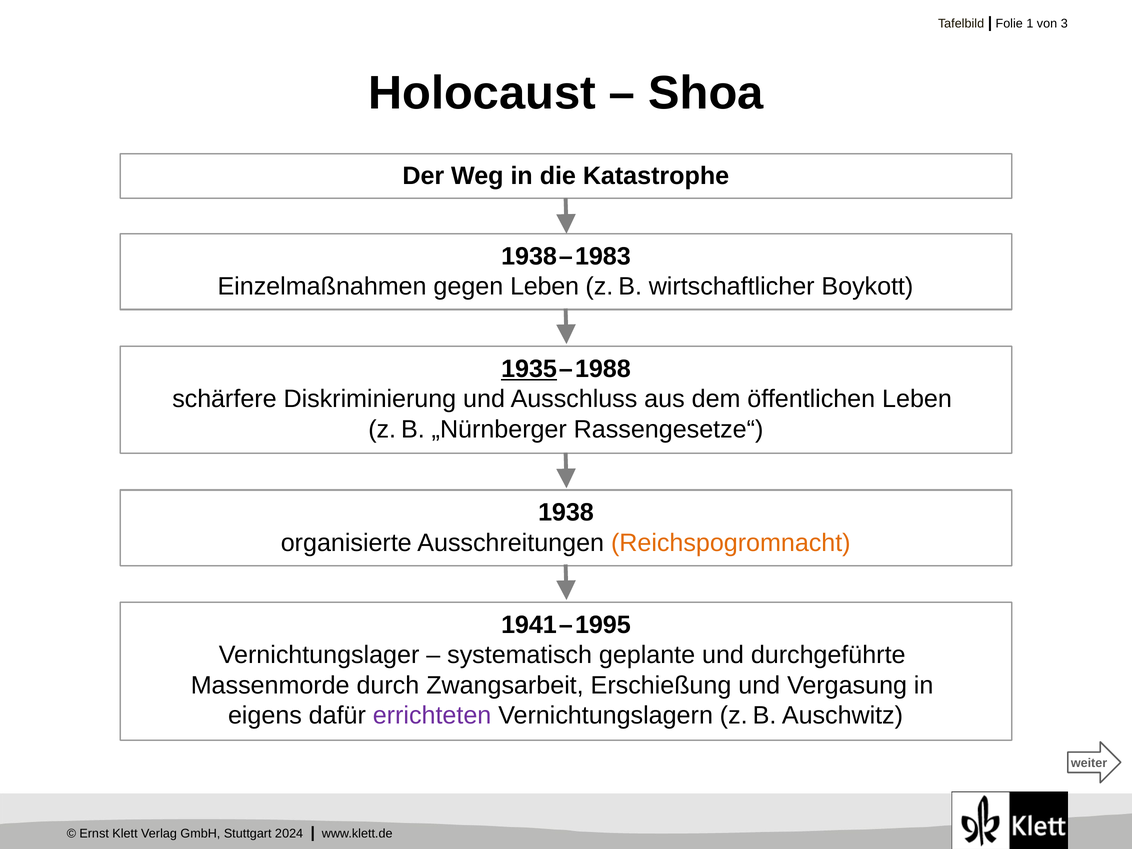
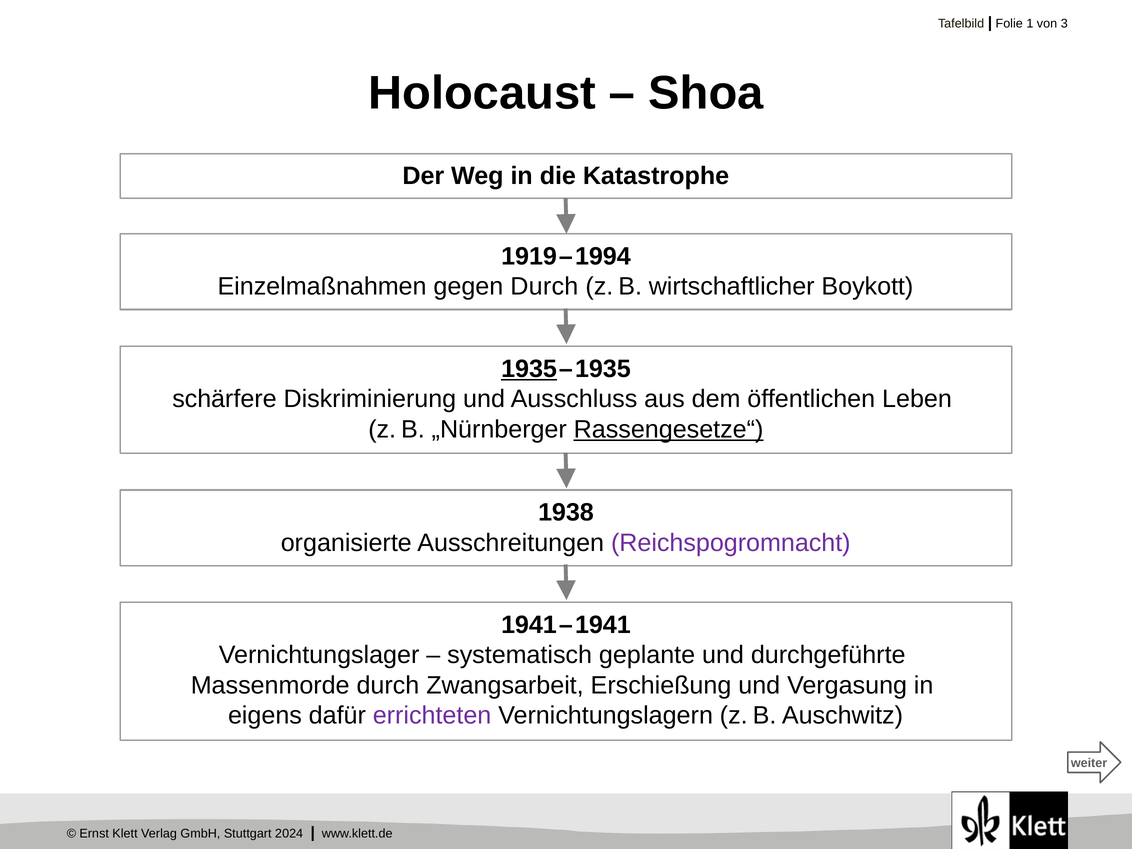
1938: 1938 -> 1919 (529, 256)
1983: 1983 -> 1994 (603, 256)
gegen Leben: Leben -> Durch (544, 287)
1988: 1988 -> 1935 (603, 369)
Rassengesetze“ underline: none -> present (669, 429)
Reichspogromnacht colour: orange -> purple (731, 543)
1995: 1995 -> 1941 (603, 625)
